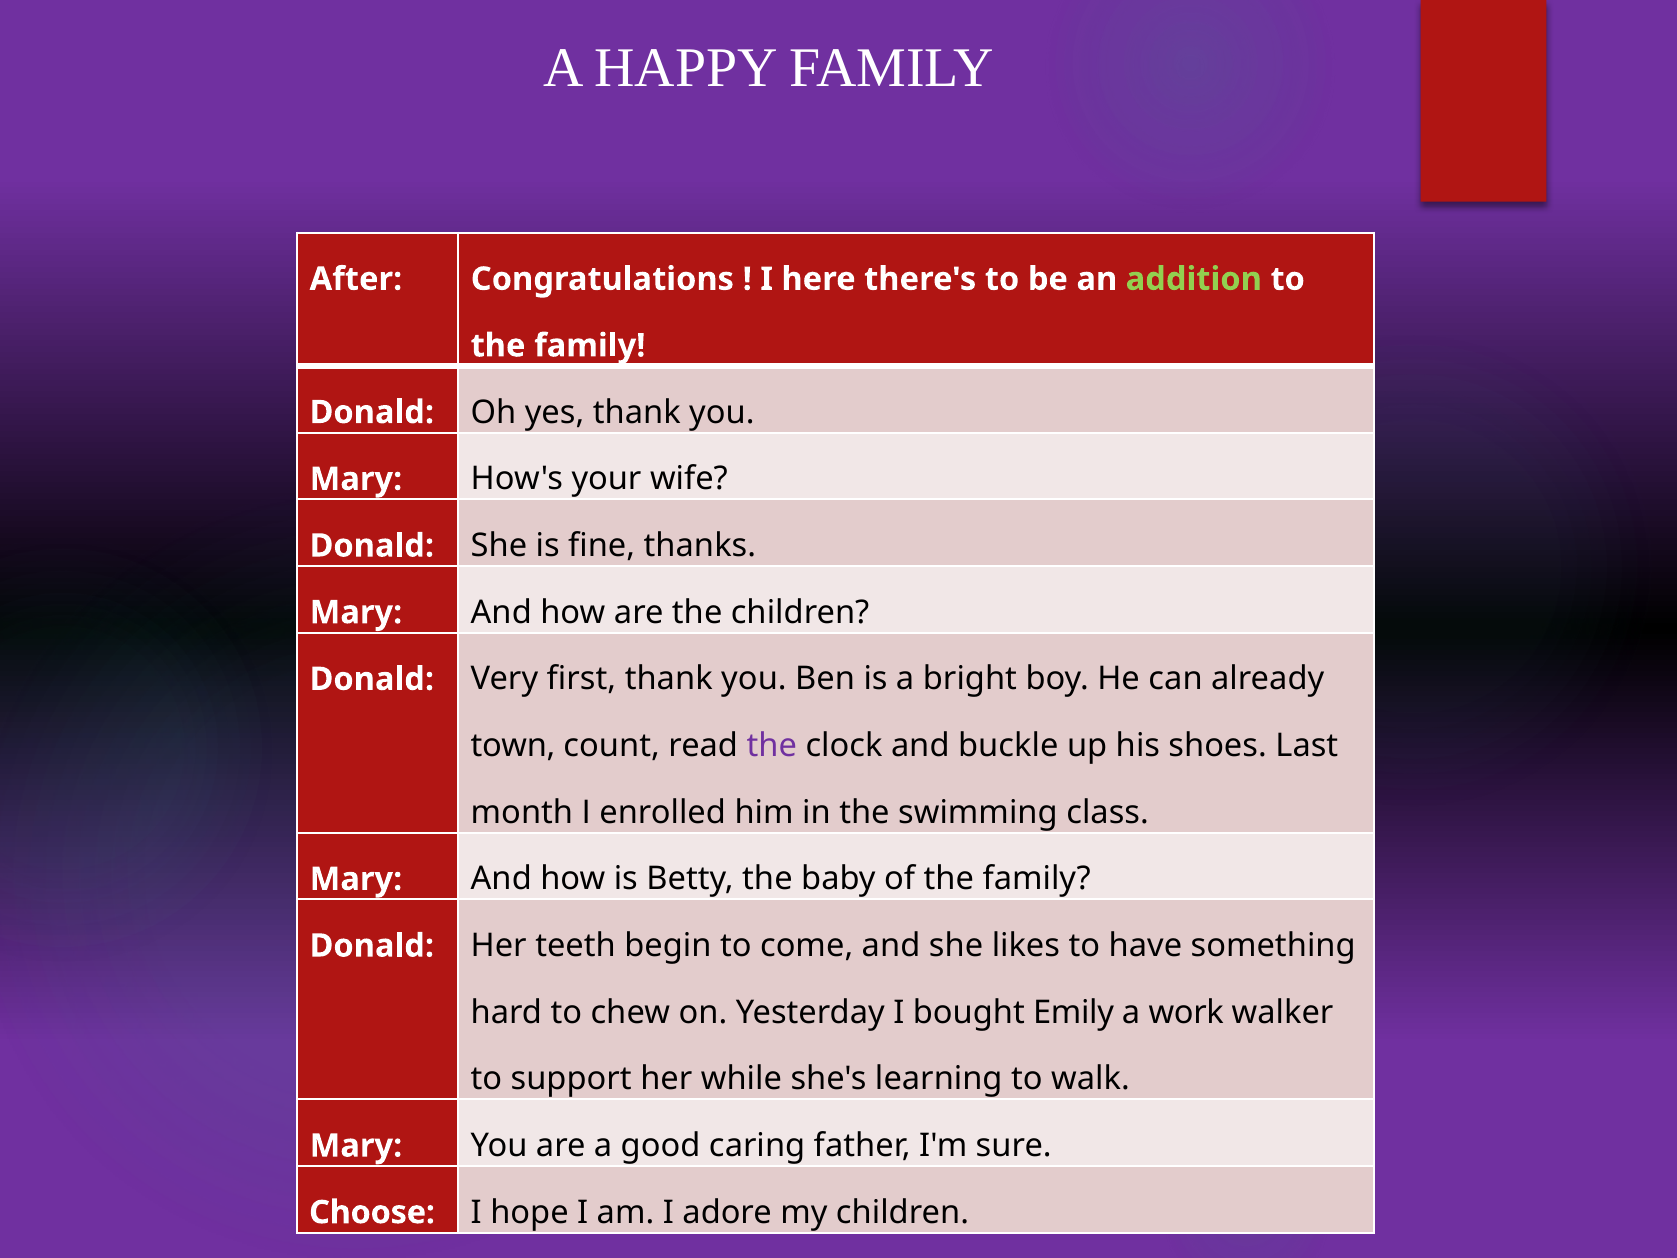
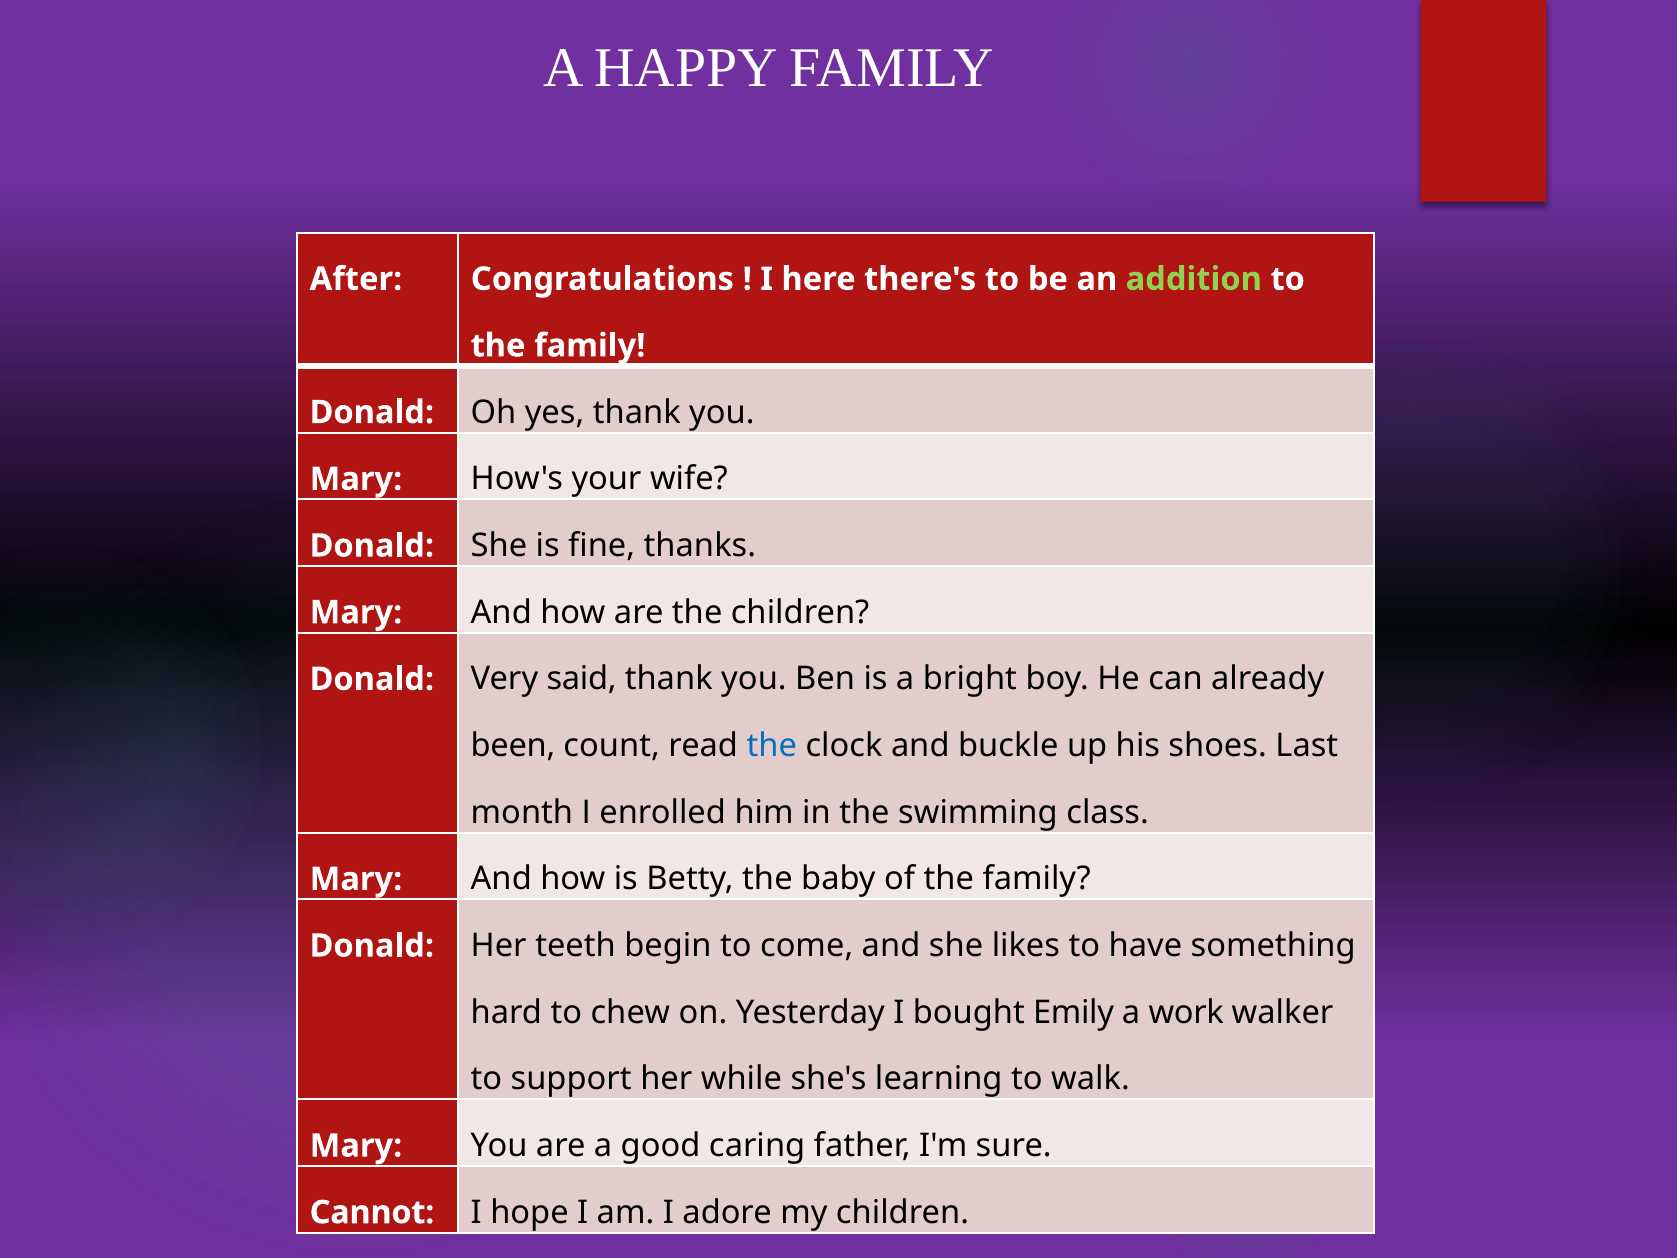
first: first -> said (582, 679)
town: town -> been (513, 746)
the colour: purple -> blue (772, 746)
Choose: Choose -> Cannot (372, 1212)
